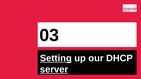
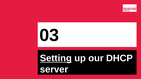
server underline: present -> none (54, 70)
